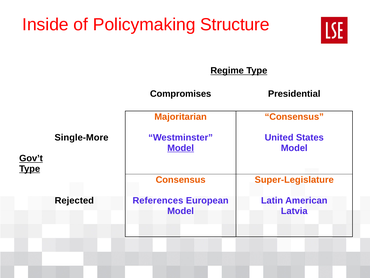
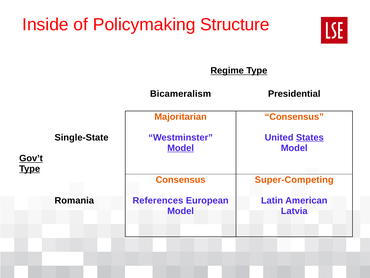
Compromises: Compromises -> Bicameralism (181, 94)
Single-More: Single-More -> Single-State (82, 137)
States underline: none -> present (310, 137)
Super-Legislature: Super-Legislature -> Super-Competing (294, 180)
Rejected: Rejected -> Romania (74, 200)
